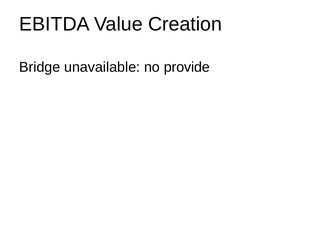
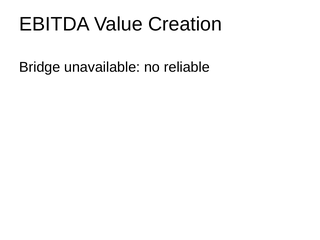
provide: provide -> reliable (187, 67)
